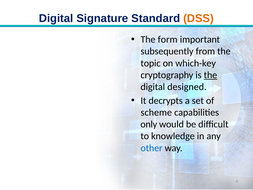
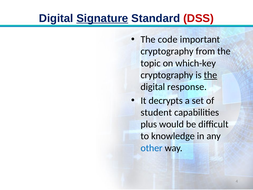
Signature underline: none -> present (102, 18)
DSS colour: orange -> red (199, 18)
form: form -> code (168, 39)
subsequently: subsequently -> cryptography (167, 51)
designed: designed -> response (187, 87)
scheme: scheme -> student (156, 112)
only: only -> plus (149, 124)
